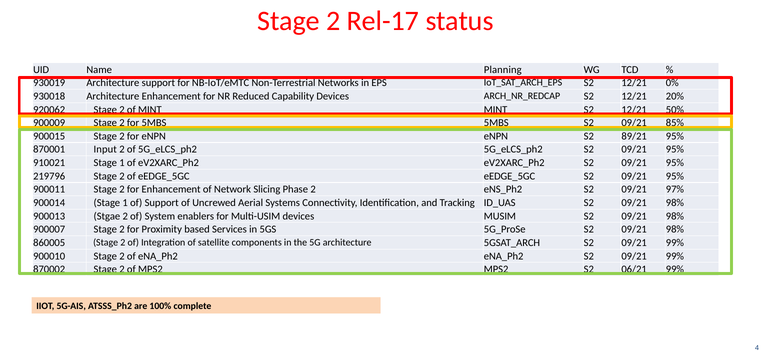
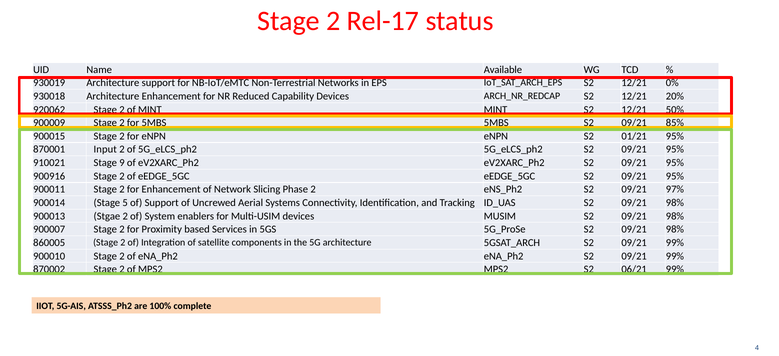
Planning: Planning -> Available (503, 70)
89/21: 89/21 -> 01/21 (634, 136)
910021 Stage 1: 1 -> 9 (122, 163)
219796: 219796 -> 900916 (49, 176)
900014 Stage 1: 1 -> 5 (125, 203)
